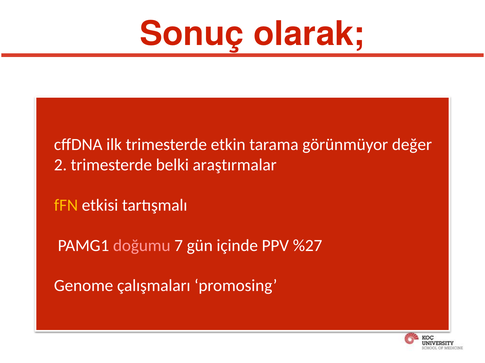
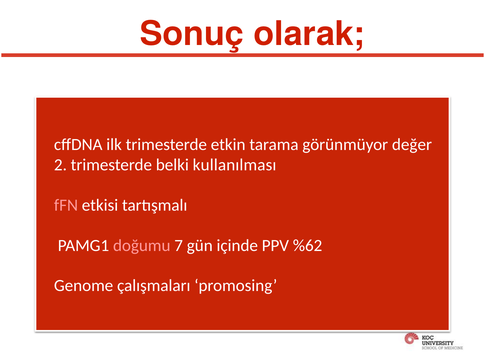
araştırmalar: araştırmalar -> kullanılması (235, 165)
fFN colour: yellow -> pink (66, 206)
%27: %27 -> %62 (308, 246)
